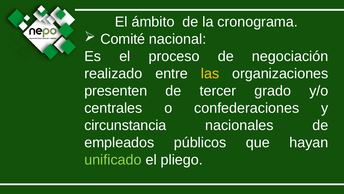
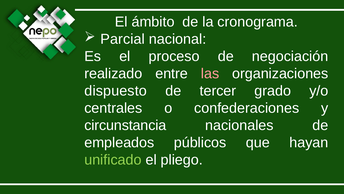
Comité: Comité -> Parcial (123, 39)
las colour: yellow -> pink (210, 73)
presenten: presenten -> dispuesto (116, 91)
